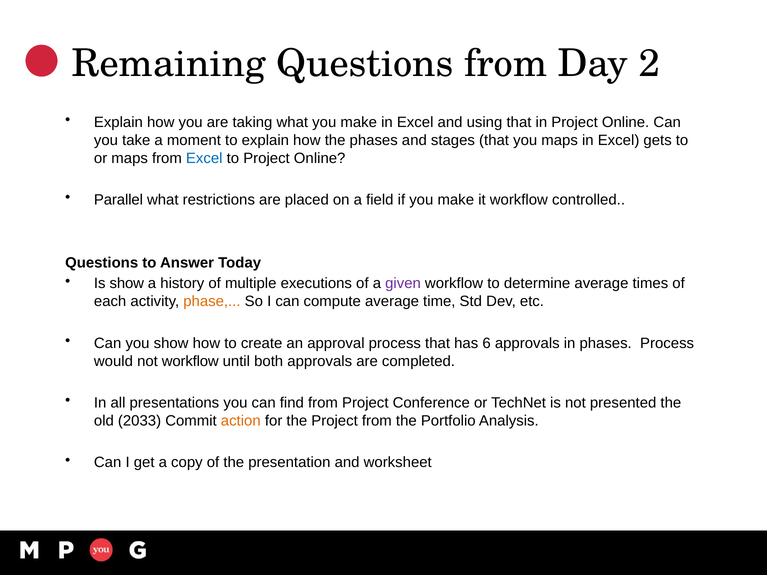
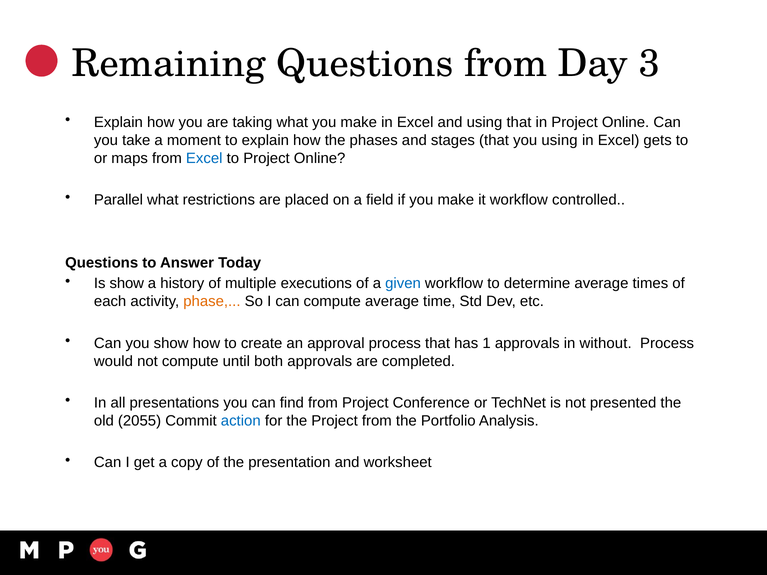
2: 2 -> 3 (649, 63)
you maps: maps -> using (560, 140)
given colour: purple -> blue (403, 284)
6: 6 -> 1 (487, 343)
in phases: phases -> without (606, 343)
not workflow: workflow -> compute (190, 361)
2033: 2033 -> 2055 (140, 421)
action colour: orange -> blue (241, 421)
